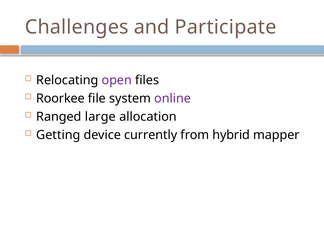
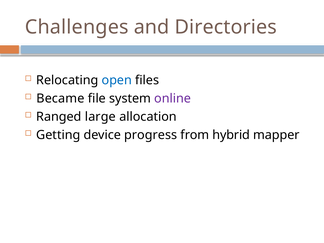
Participate: Participate -> Directories (226, 27)
open colour: purple -> blue (117, 80)
Roorkee: Roorkee -> Became (60, 99)
currently: currently -> progress (151, 135)
